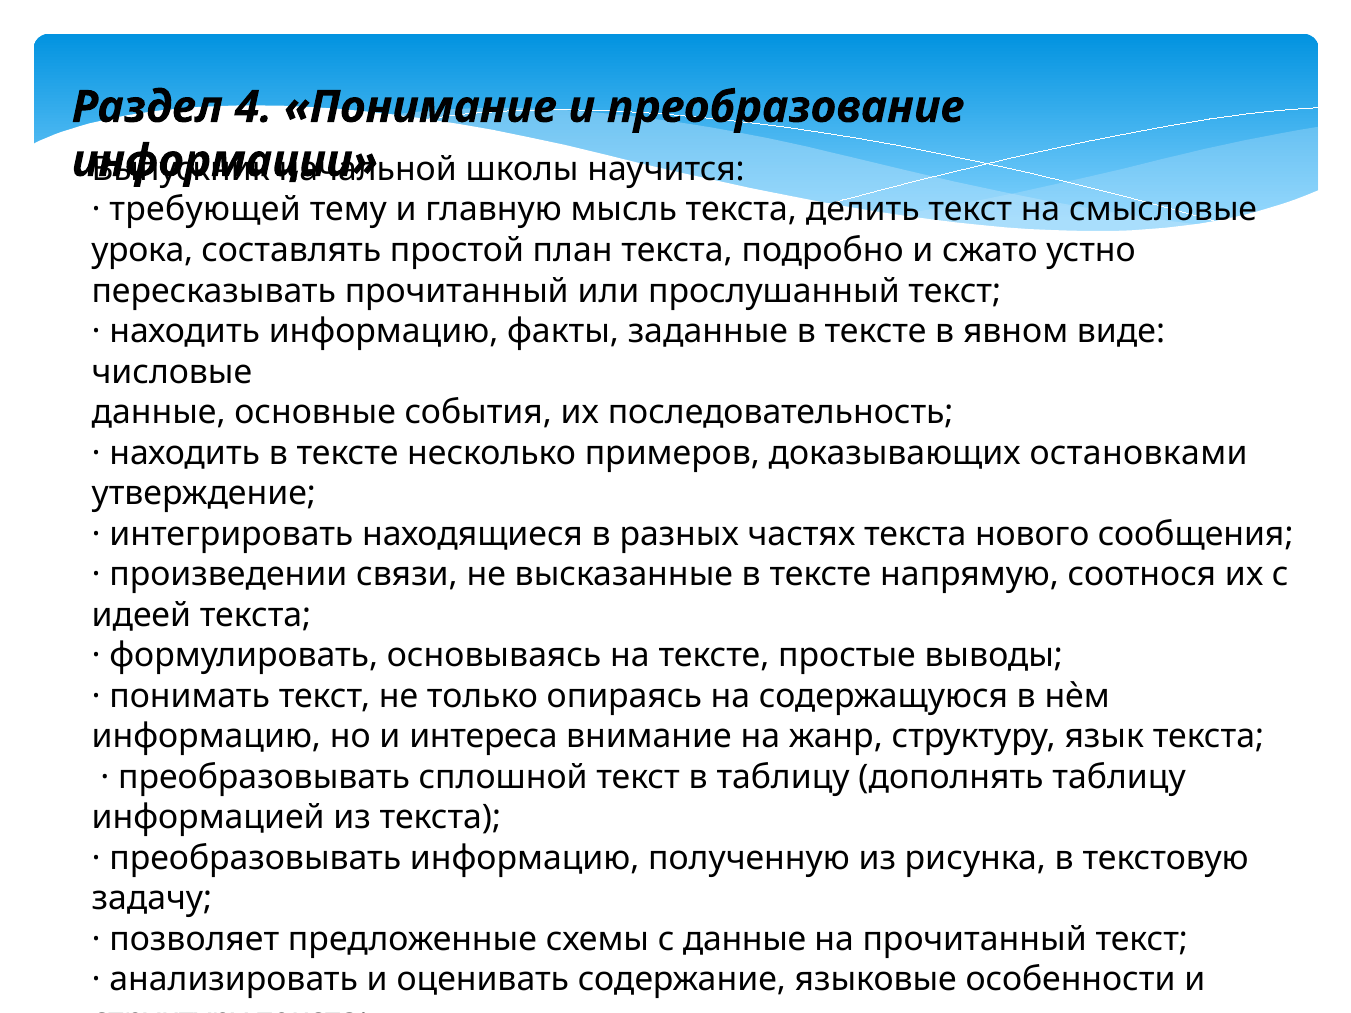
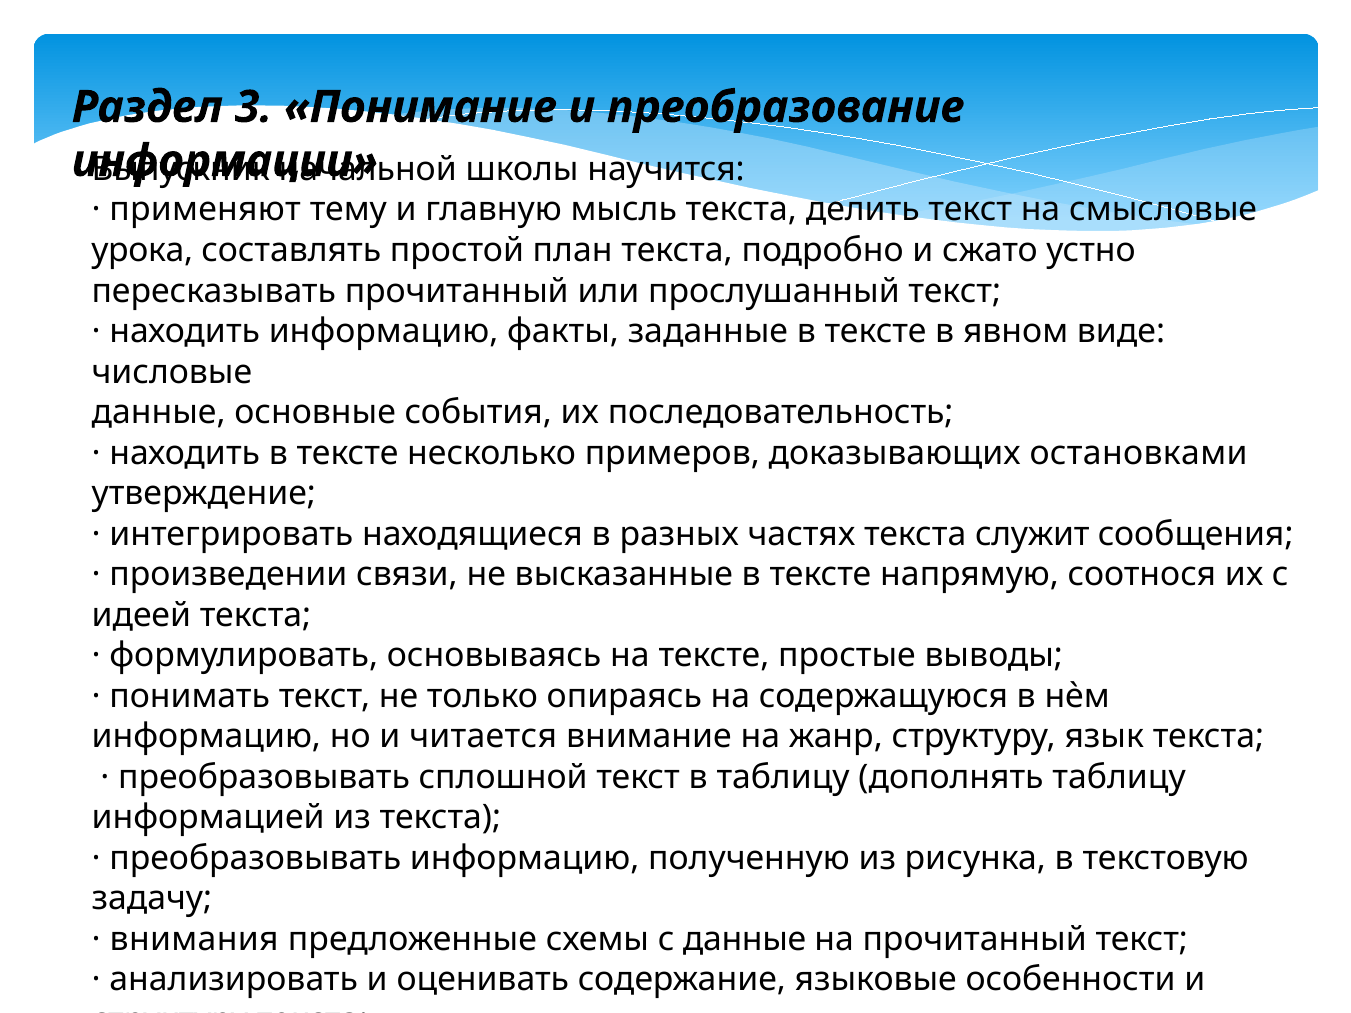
4: 4 -> 3 (254, 107)
требующей: требующей -> применяют (205, 210)
нового: нового -> служит (1032, 534)
интереса: интереса -> читается (483, 737)
позволяет: позволяет -> внимания (194, 939)
